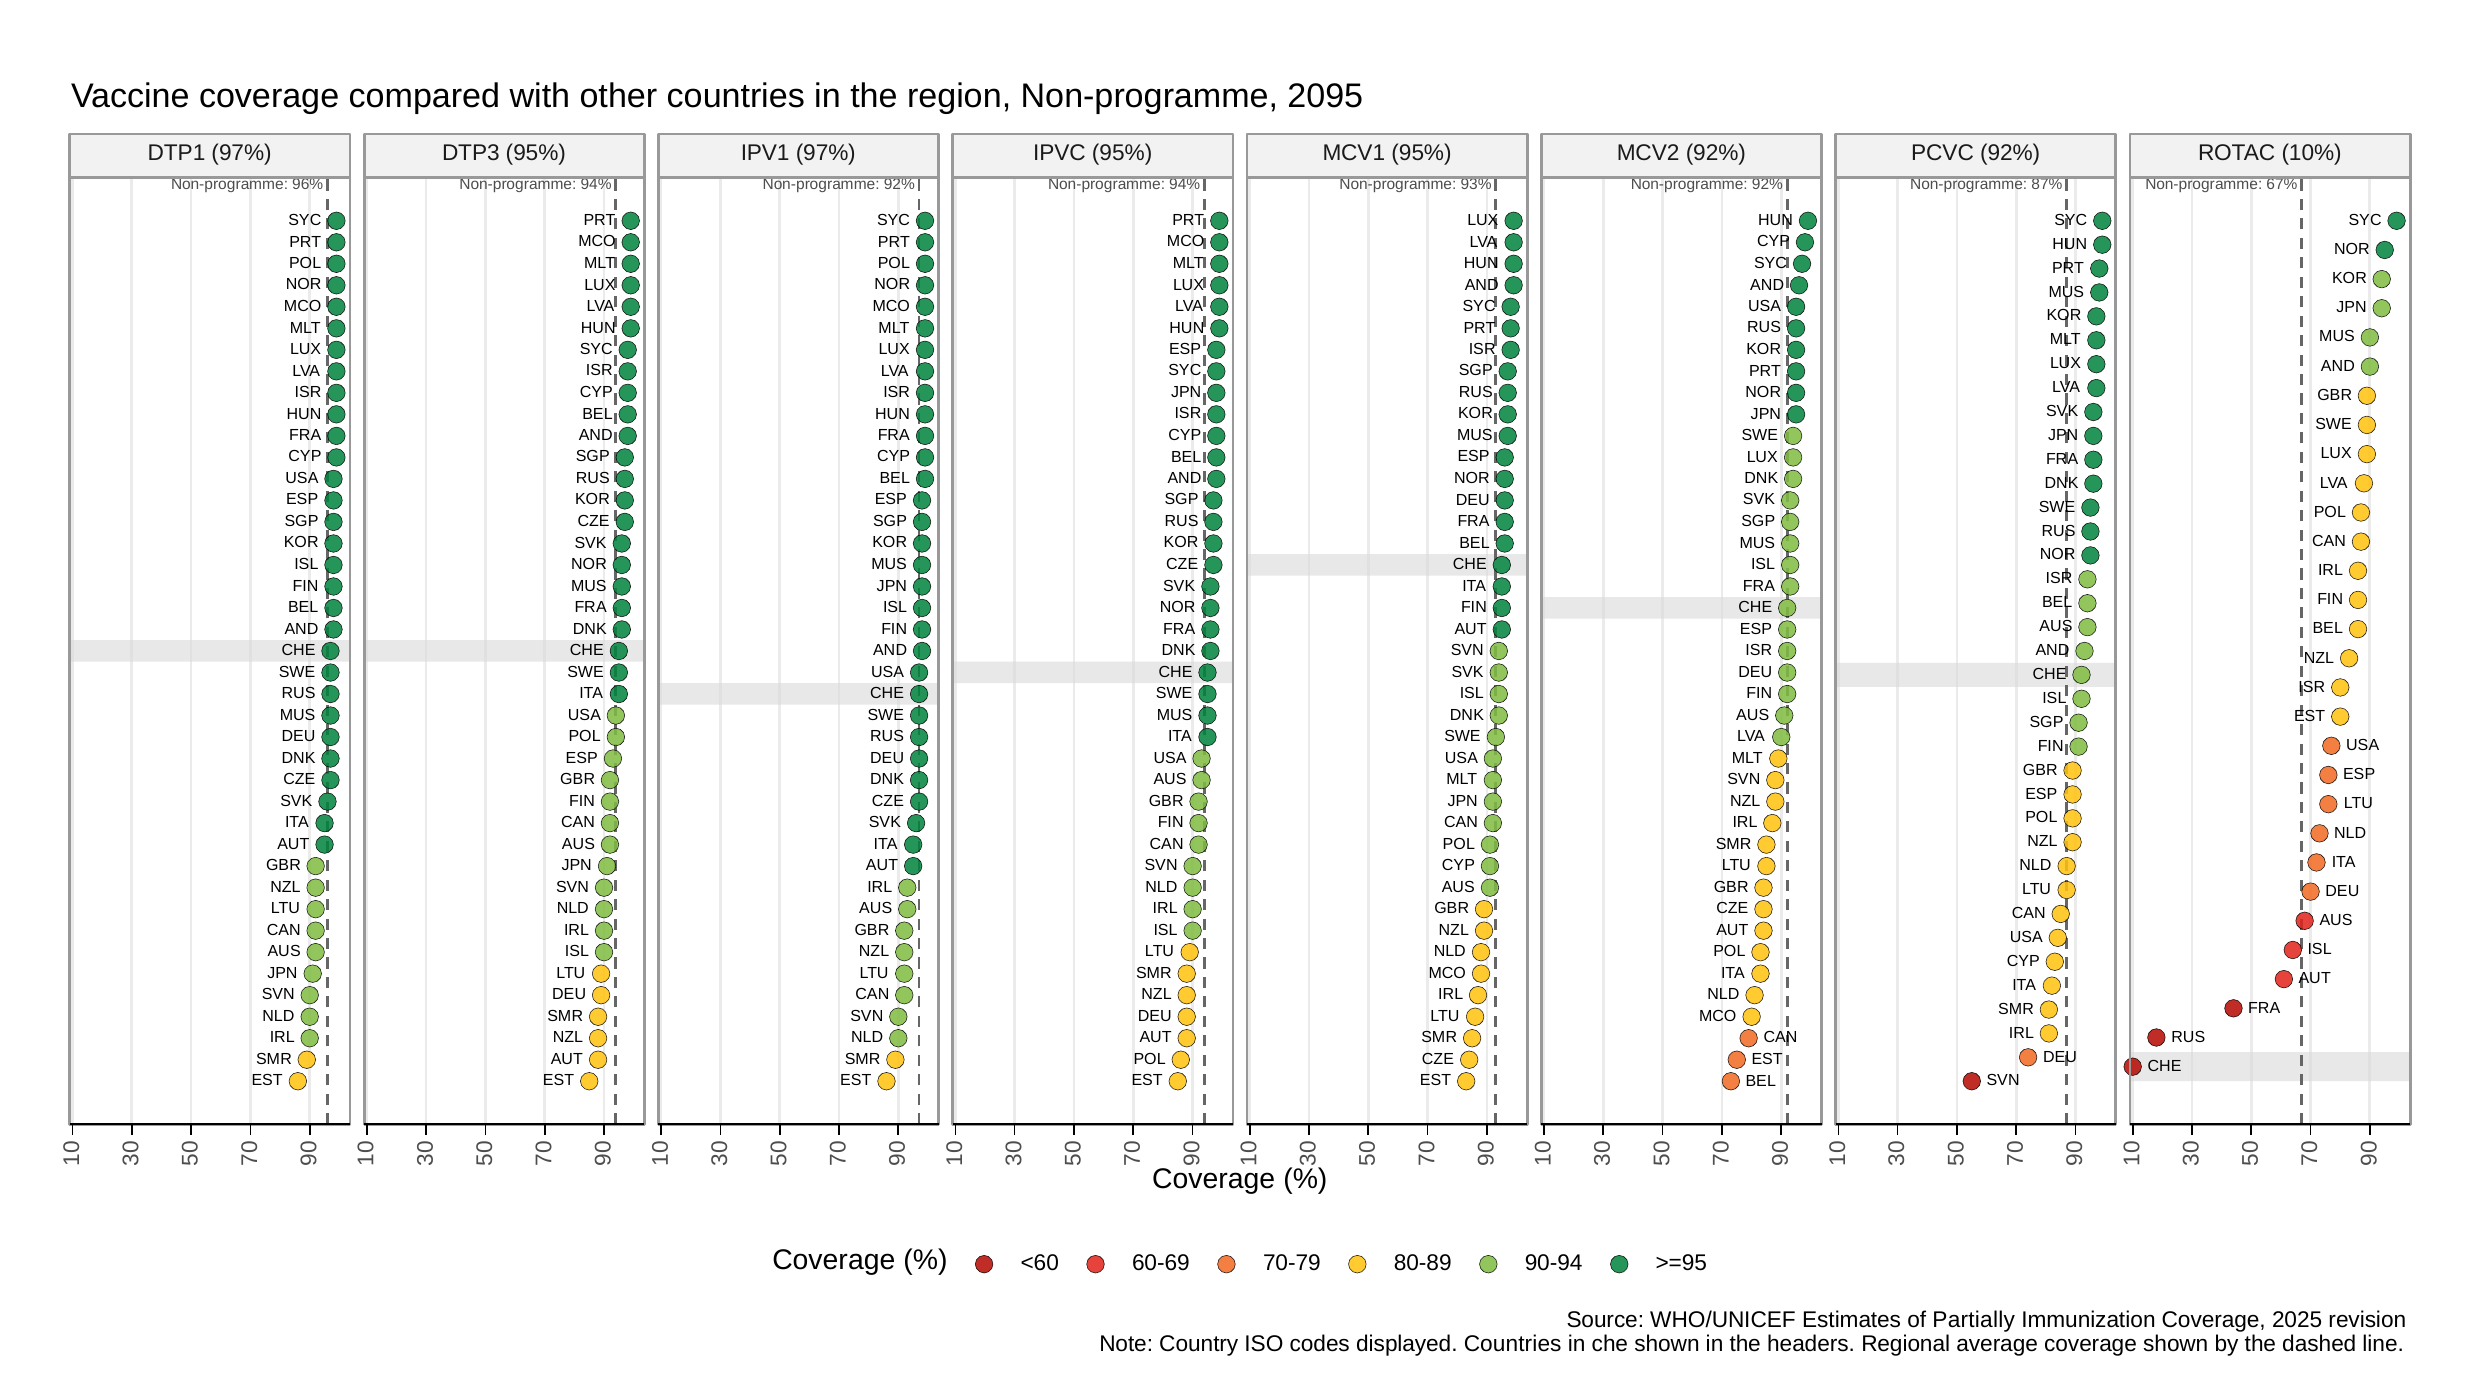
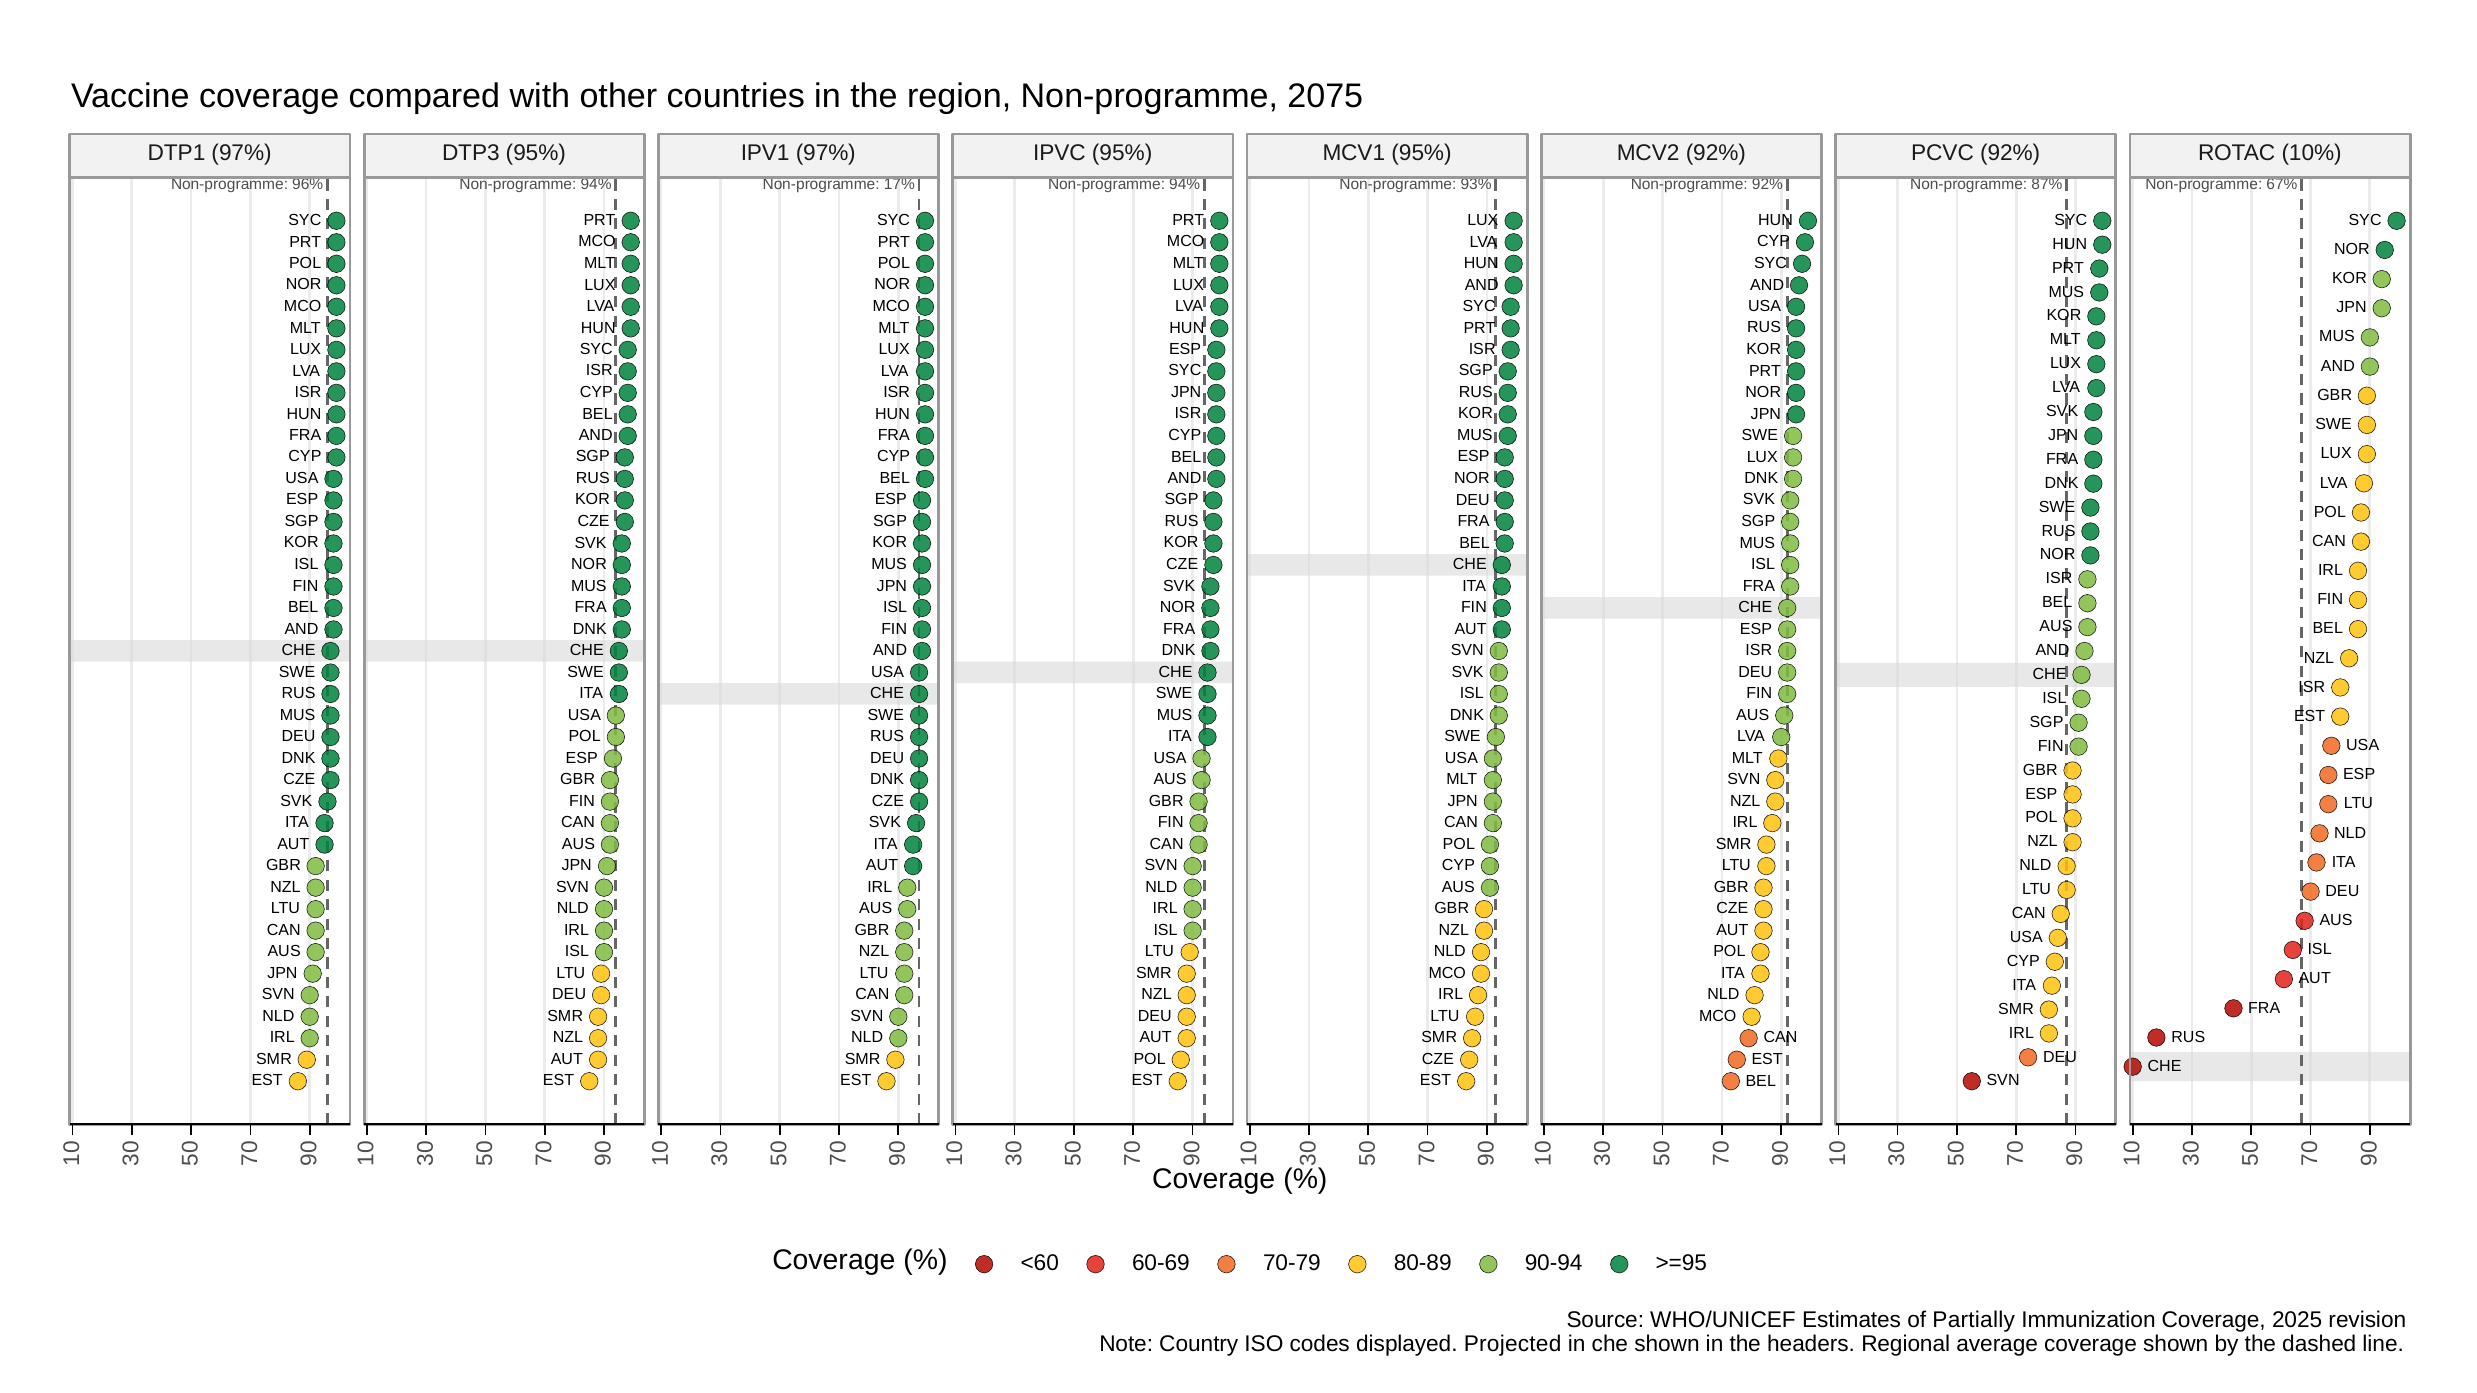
2095: 2095 -> 2075 (1325, 96)
92%: 92% -> 17% (899, 184)
displayed Countries: Countries -> Projected (1513, 1344)
